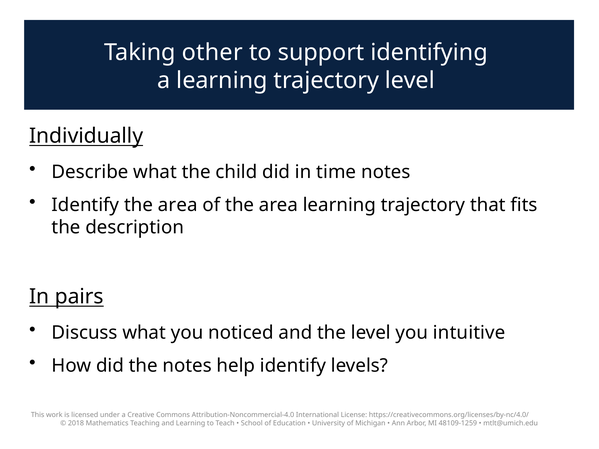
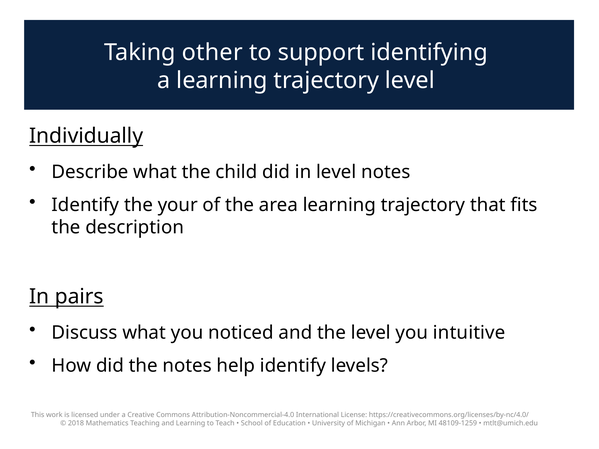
in time: time -> level (336, 172)
Identify the area: area -> your (178, 205)
